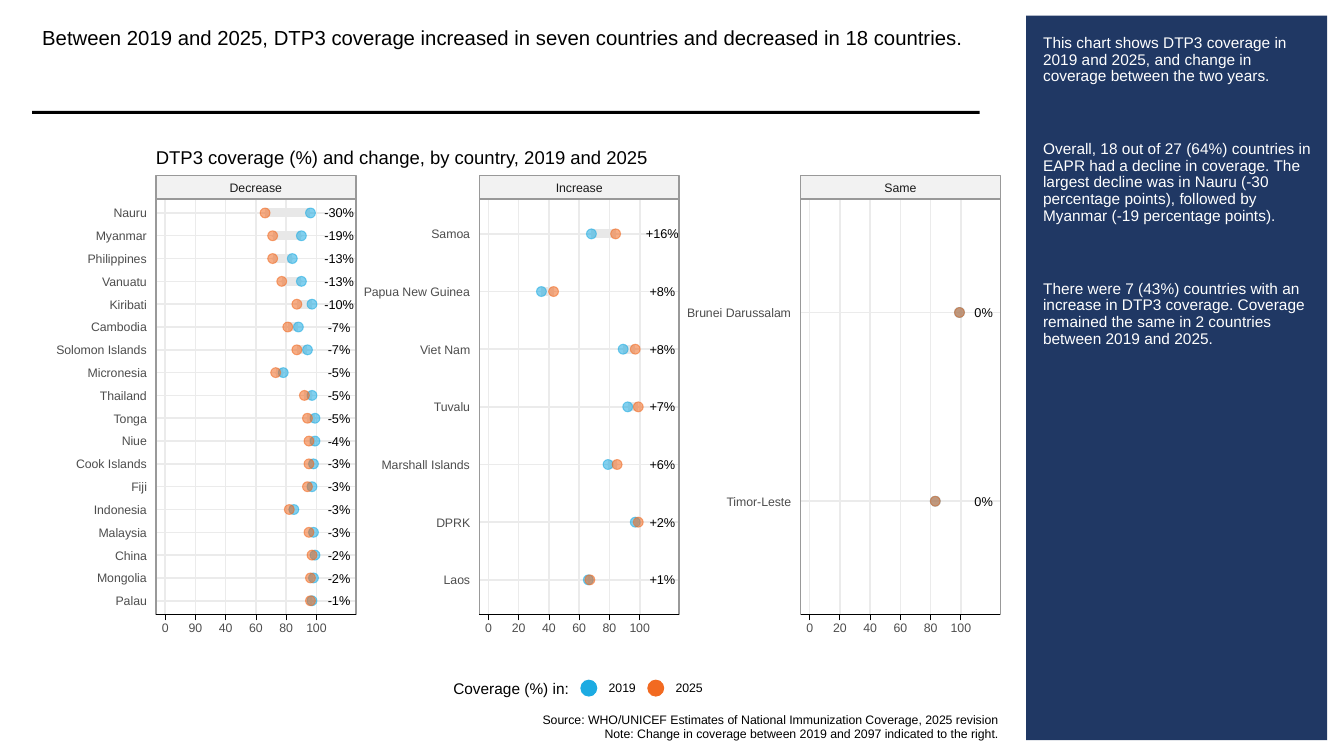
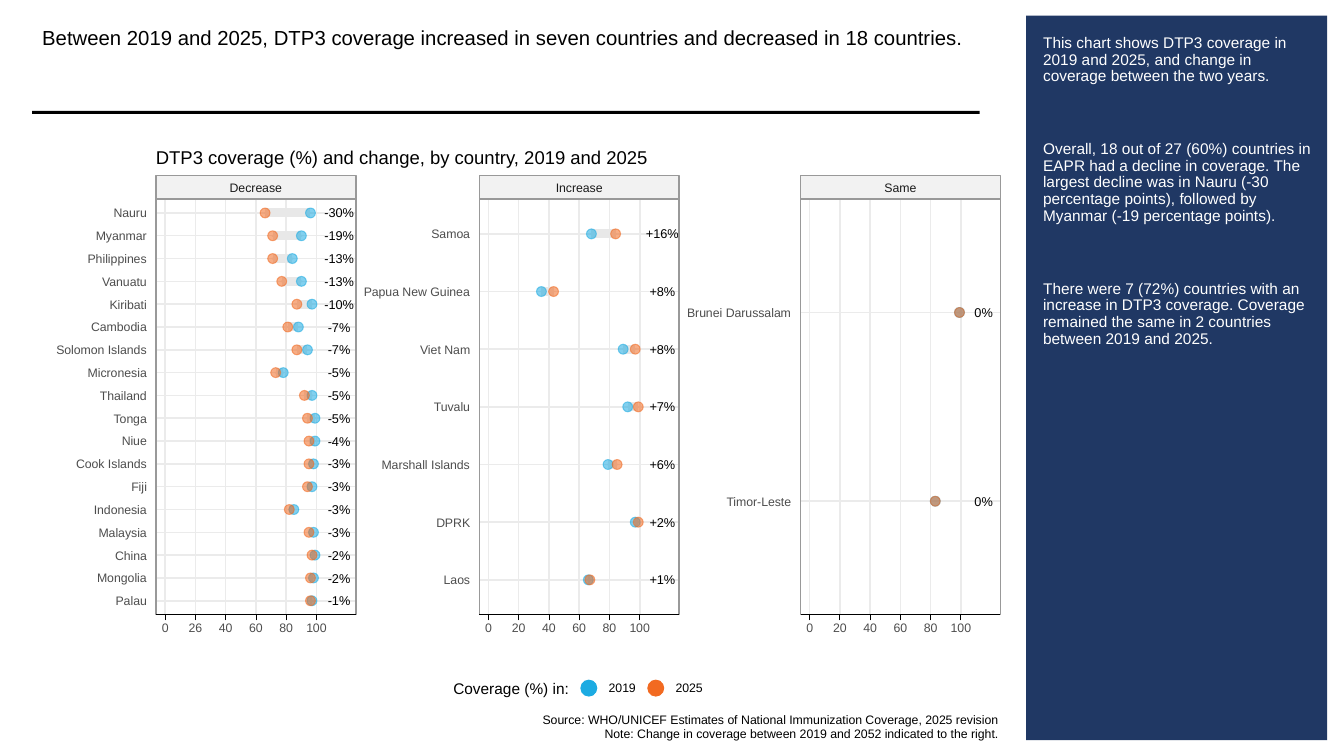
64%: 64% -> 60% (1207, 150)
43%: 43% -> 72% (1159, 289)
90: 90 -> 26 (195, 629)
2097: 2097 -> 2052 (868, 734)
